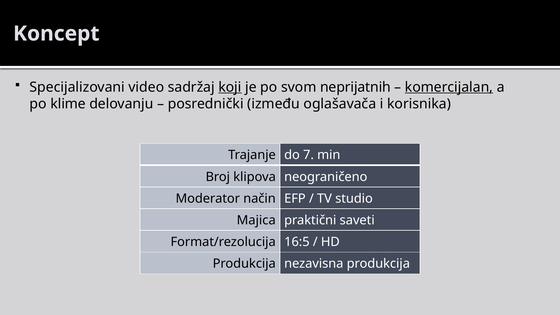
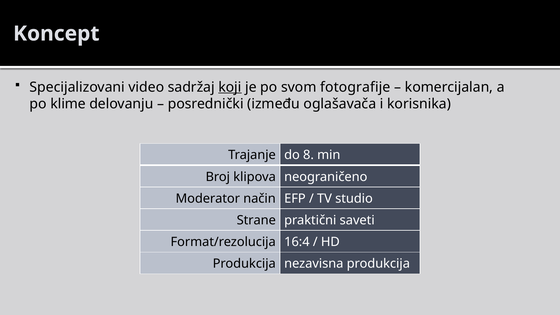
neprijatnih: neprijatnih -> fotografije (355, 87)
komercijalan underline: present -> none (449, 87)
7: 7 -> 8 (308, 155)
Majica: Majica -> Strane (256, 220)
16:5: 16:5 -> 16:4 (297, 242)
